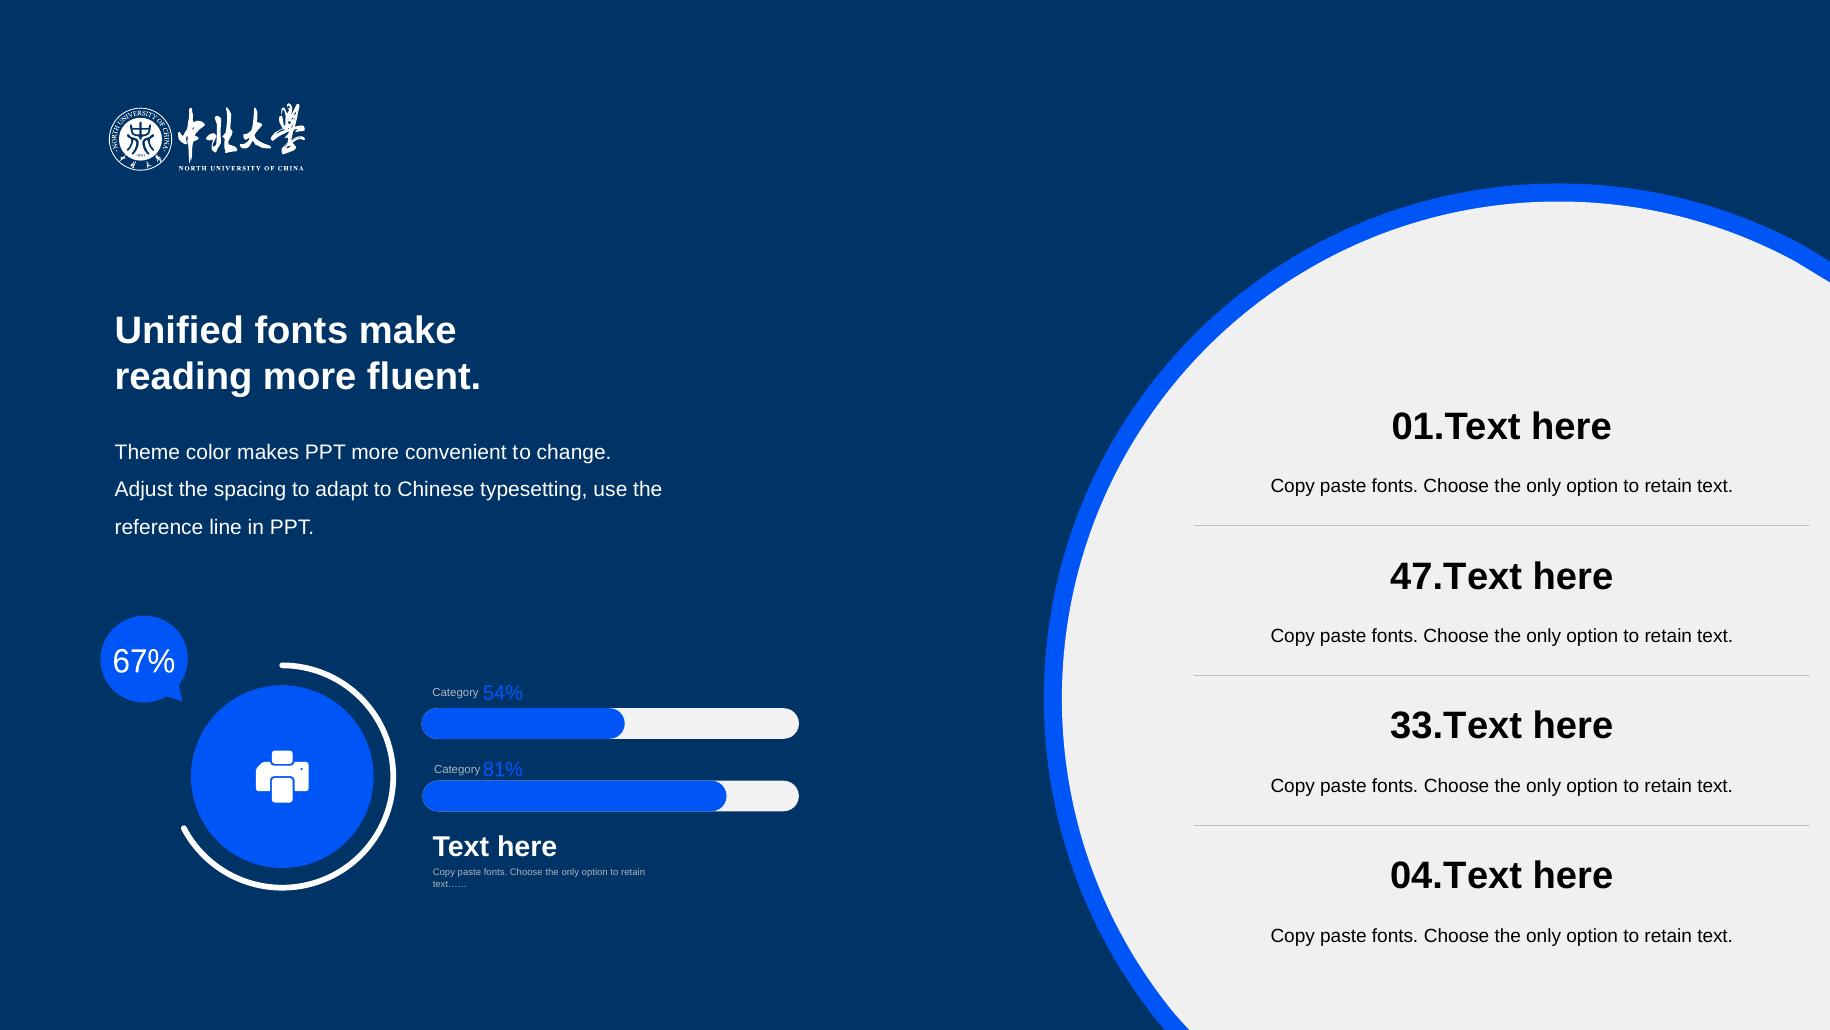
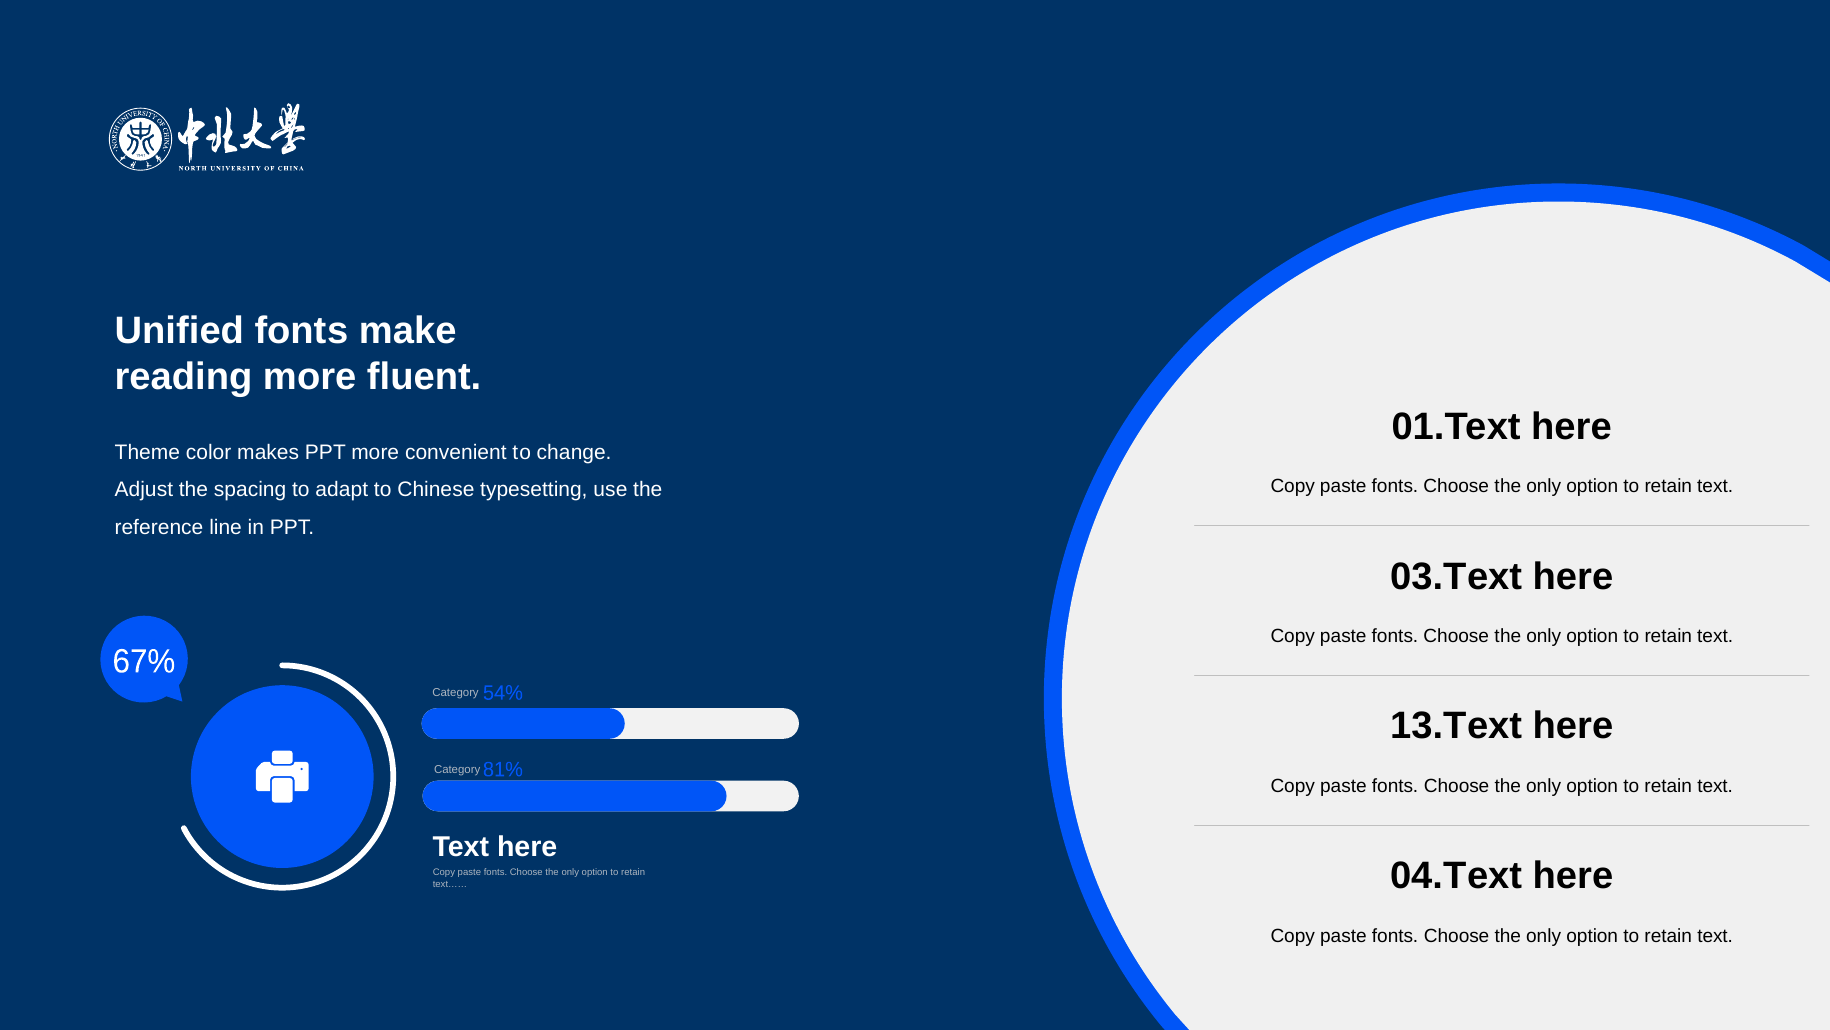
47.T: 47.T -> 03.T (1428, 576)
33.T: 33.T -> 13.T (1428, 726)
